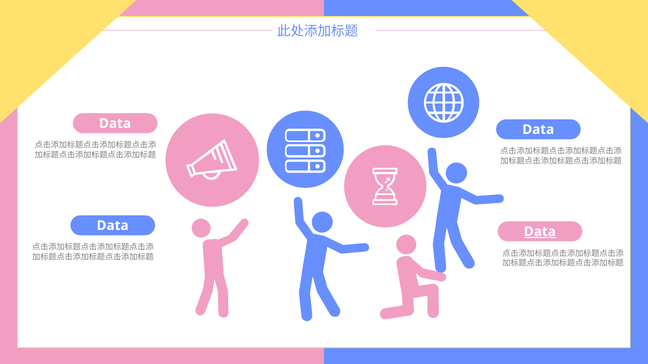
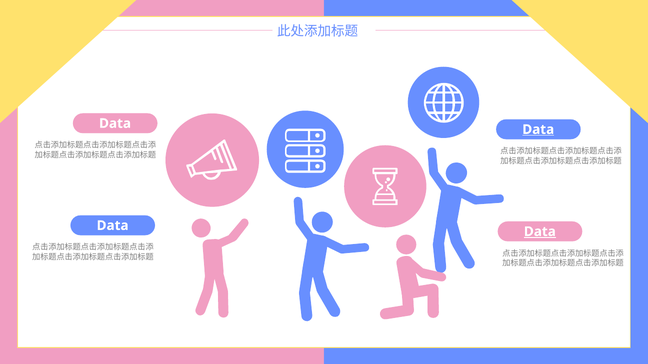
Data underline: none -> present (538, 130)
